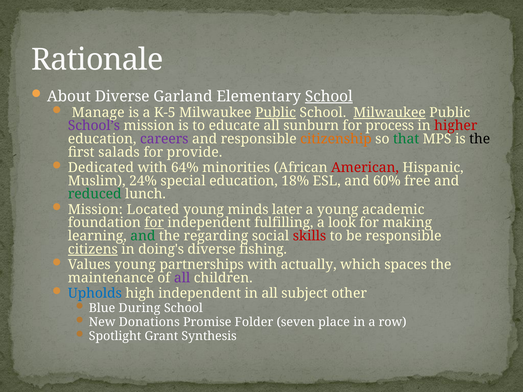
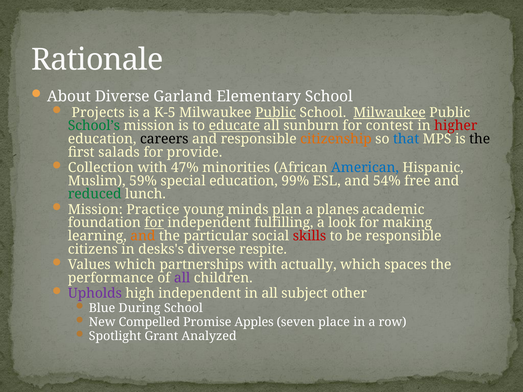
School underline: present -> none (329, 96)
Manage: Manage -> Projects (98, 113)
School’s colour: purple -> green (94, 126)
educate underline: none -> present (234, 126)
process: process -> contest (390, 126)
careers colour: purple -> black (164, 139)
that colour: green -> blue (406, 139)
Dedicated: Dedicated -> Collection (101, 168)
64%: 64% -> 47% (185, 168)
American colour: red -> blue (365, 168)
24%: 24% -> 59% (143, 181)
18%: 18% -> 99% (295, 181)
60%: 60% -> 54% (387, 181)
Located: Located -> Practice (153, 210)
later: later -> plan (287, 210)
a young: young -> planes (338, 210)
and colour: green -> orange (143, 236)
regarding: regarding -> particular (216, 236)
citizens underline: present -> none (93, 249)
doing's: doing's -> desks's (161, 249)
fishing: fishing -> respite (263, 249)
Values young: young -> which (135, 265)
maintenance: maintenance -> performance (111, 278)
Upholds colour: blue -> purple (95, 293)
Donations: Donations -> Compelled (149, 322)
Folder: Folder -> Apples (254, 322)
Synthesis: Synthesis -> Analyzed (209, 336)
